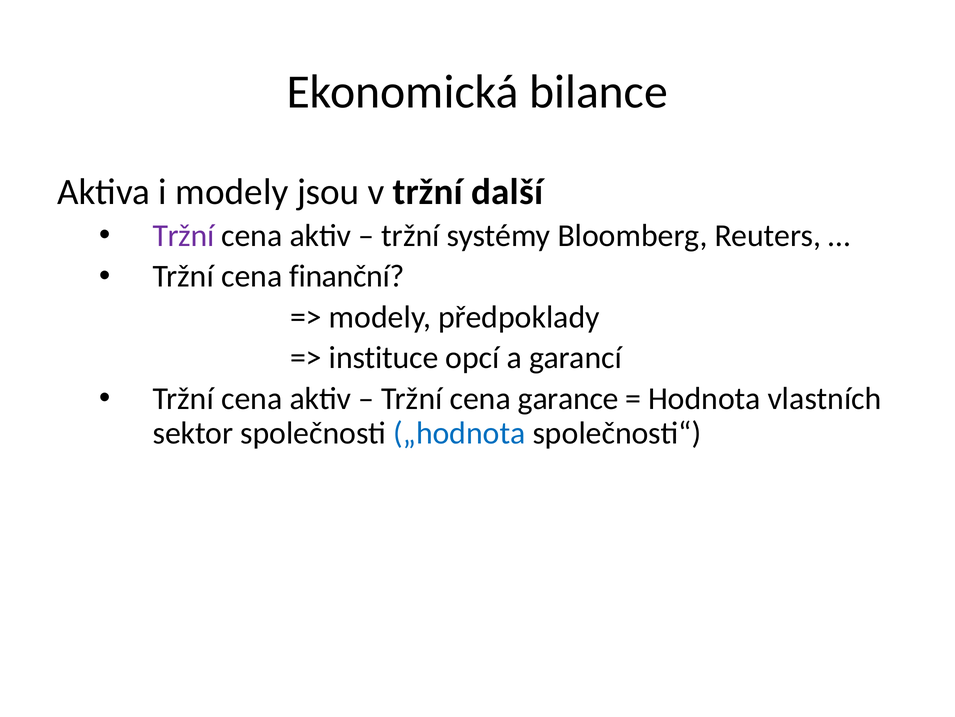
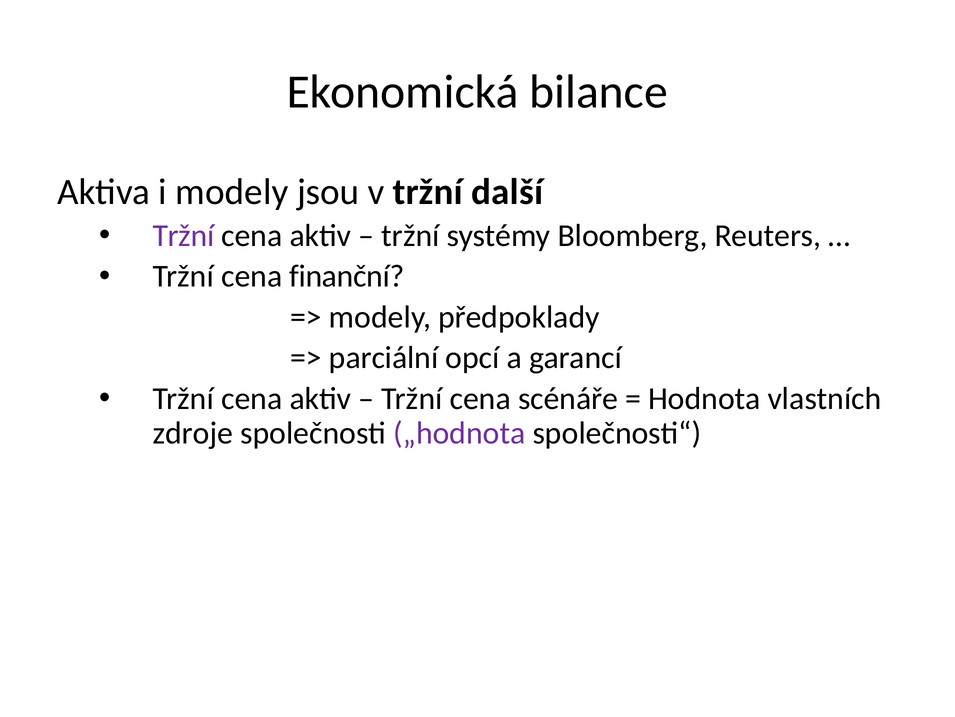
instituce: instituce -> parciální (384, 358)
garance: garance -> scénáře (568, 398)
sektor: sektor -> zdroje (193, 433)
„hodnota colour: blue -> purple (459, 433)
